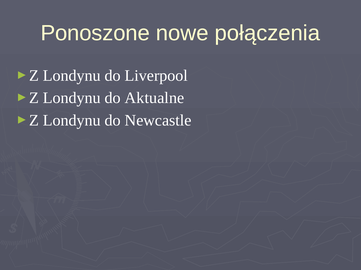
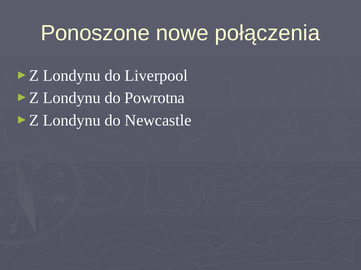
Aktualne: Aktualne -> Powrotna (155, 98)
